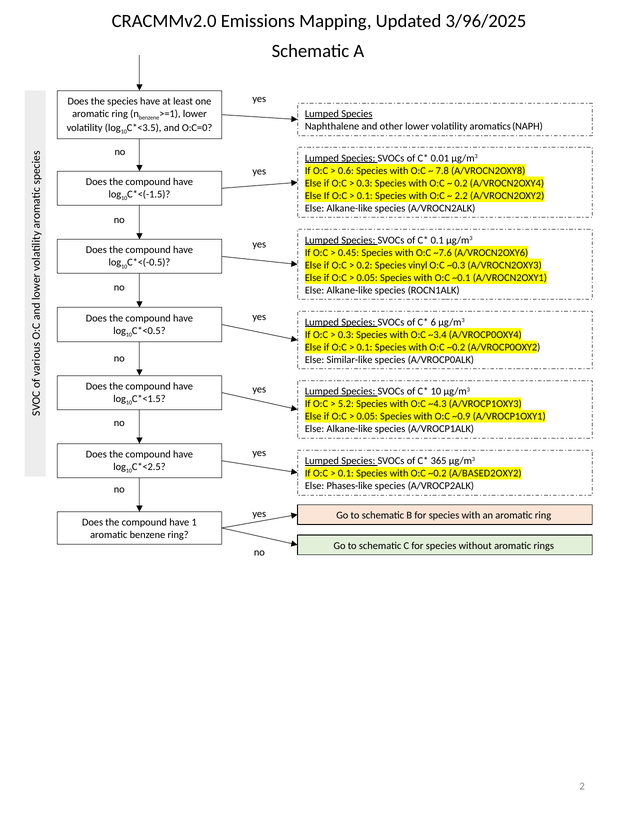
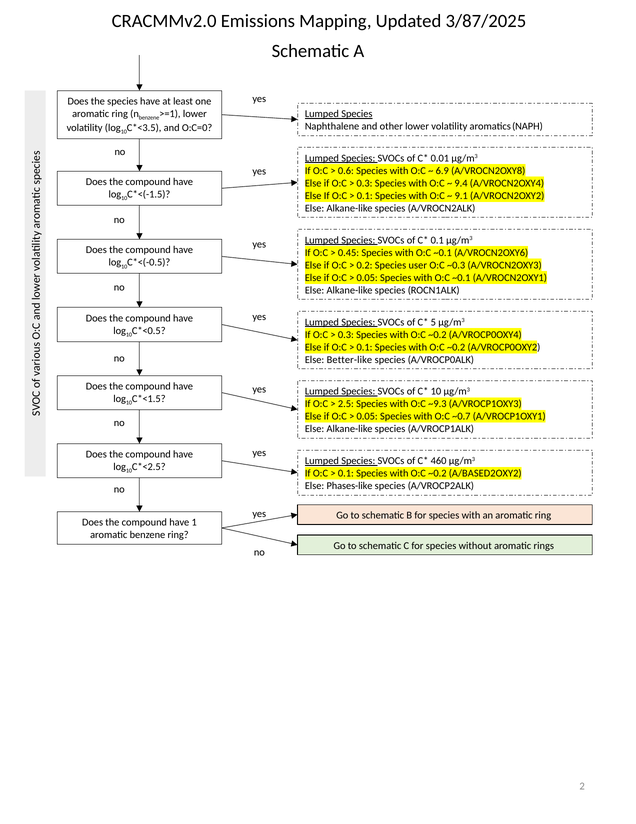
3/96/2025: 3/96/2025 -> 3/87/2025 (486, 21)
7.8: 7.8 -> 6.9 (442, 170)
0.2: 0.2 -> 9.4 (461, 183)
2.2: 2.2 -> 9.1 (461, 195)
~7.6: ~7.6 -> ~0.1 (443, 252)
vinyl: vinyl -> user (418, 265)
6: 6 -> 5 (433, 322)
~3.4: ~3.4 -> ~0.2 (437, 334)
Similar-like: Similar-like -> Better-like (349, 359)
5.2: 5.2 -> 2.5 (346, 404)
~4.3: ~4.3 -> ~9.3 (437, 404)
~0.9: ~0.9 -> ~0.7 (461, 416)
365: 365 -> 460 (439, 460)
